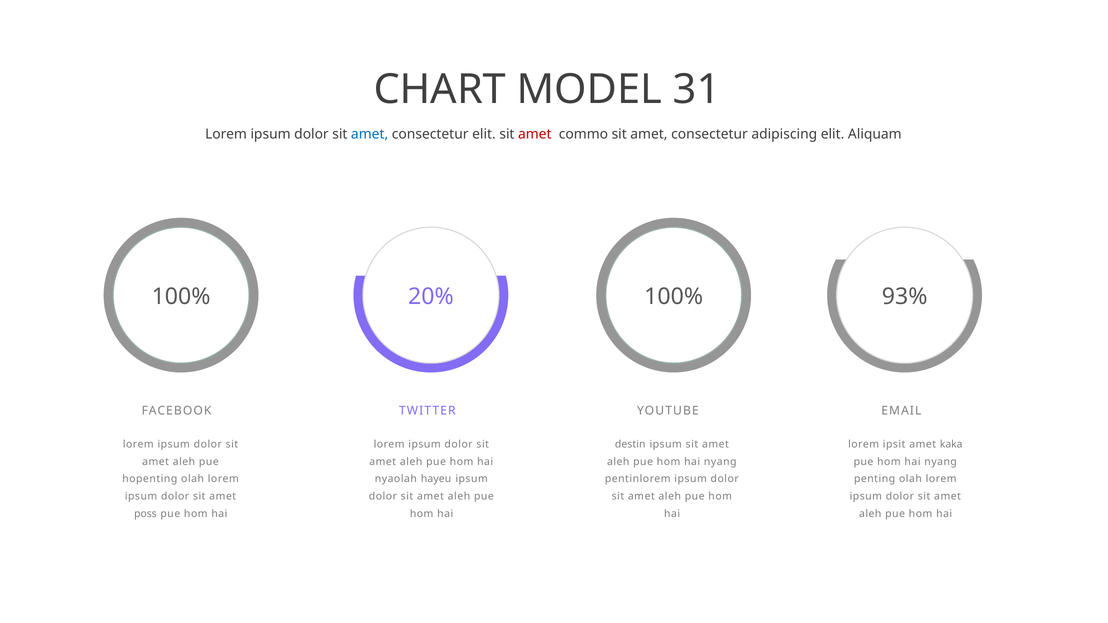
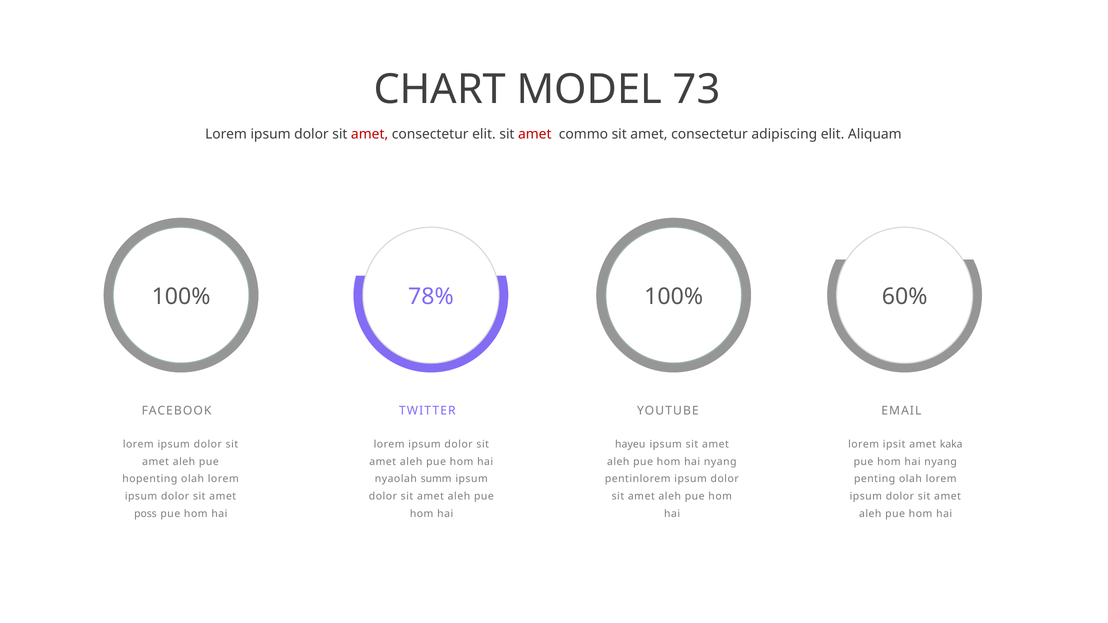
31: 31 -> 73 (697, 90)
amet colour: blue -> red (370, 134)
20%: 20% -> 78% (431, 297)
93%: 93% -> 60% (905, 297)
destin: destin -> hayeu (630, 445)
hayeu: hayeu -> summ (436, 479)
